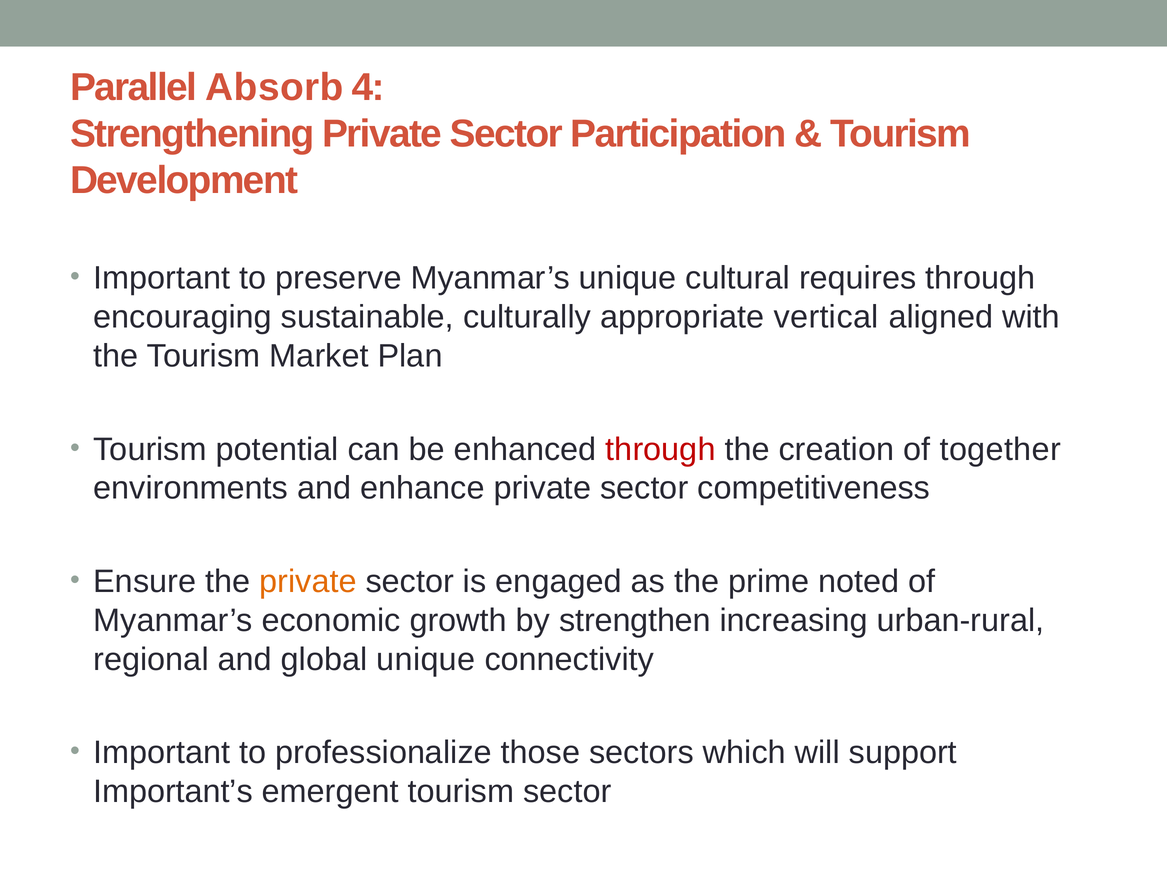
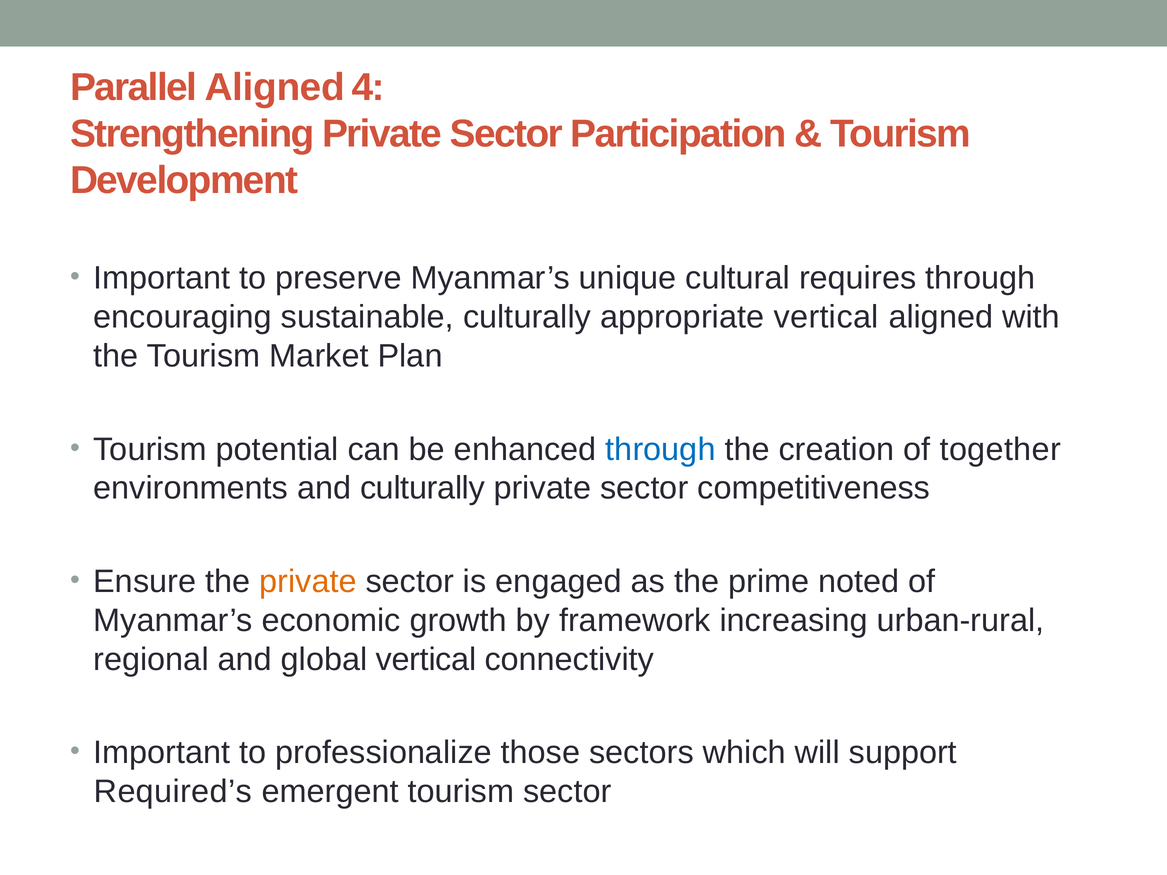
Parallel Absorb: Absorb -> Aligned (275, 87)
through colour: red -> blue (661, 449)
and enhance: enhance -> culturally (423, 488)
strengthen: strengthen -> framework (635, 621)
global unique: unique -> vertical (426, 660)
Important’s: Important’s -> Required’s (173, 792)
